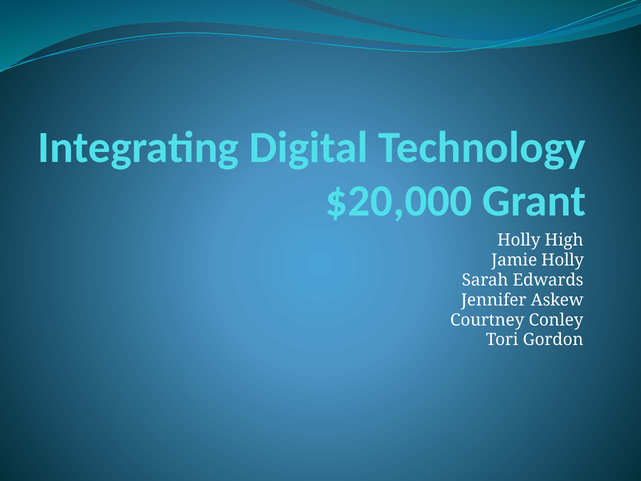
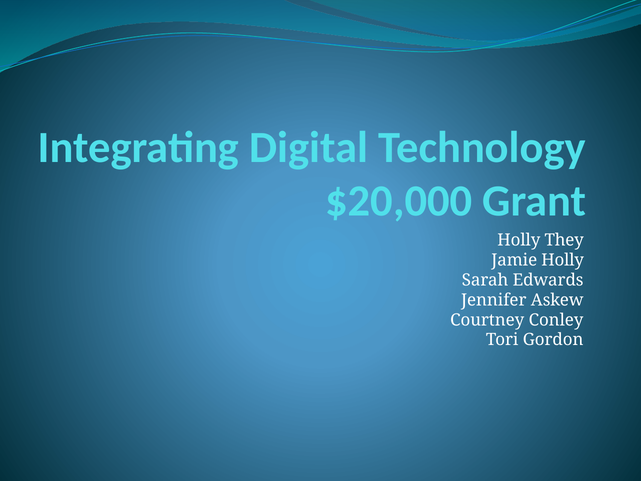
High: High -> They (564, 240)
